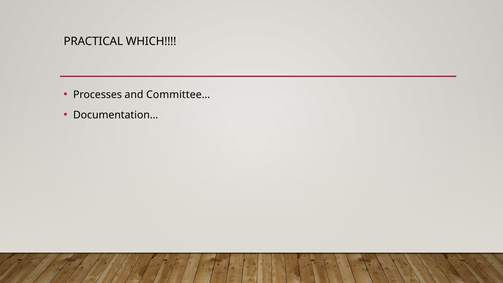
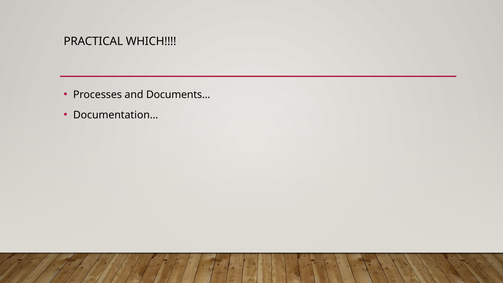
Committee…: Committee… -> Documents… (178, 95)
